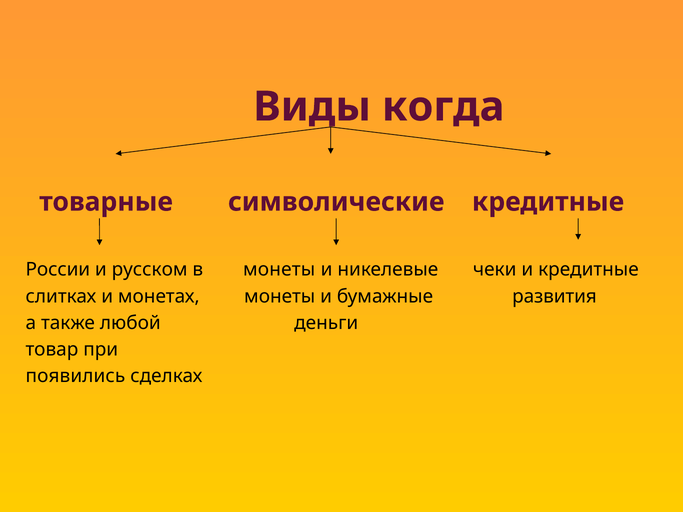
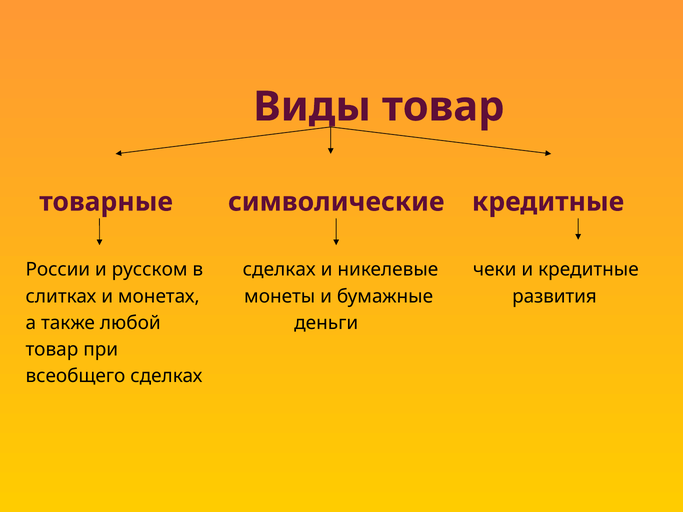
Виды когда: когда -> товар (443, 107)
в монеты: монеты -> сделках (279, 270)
появились: появились -> всеобщего (75, 376)
